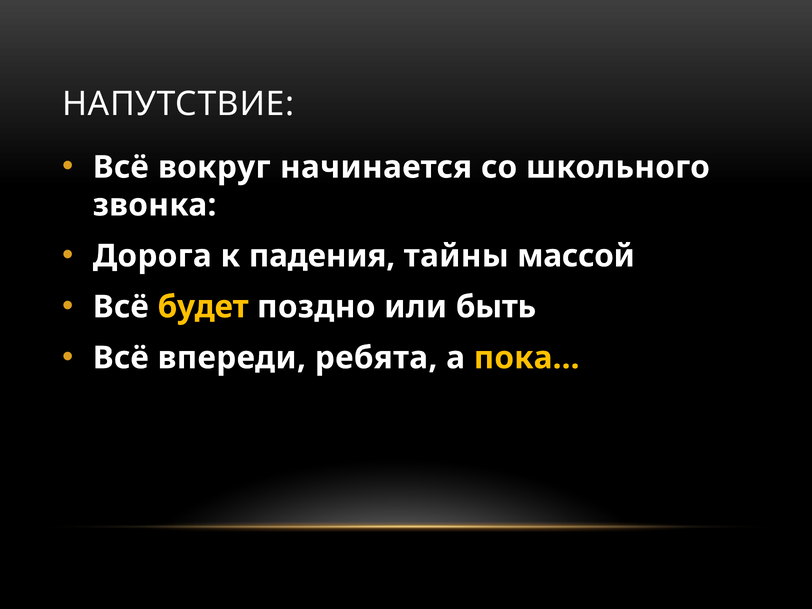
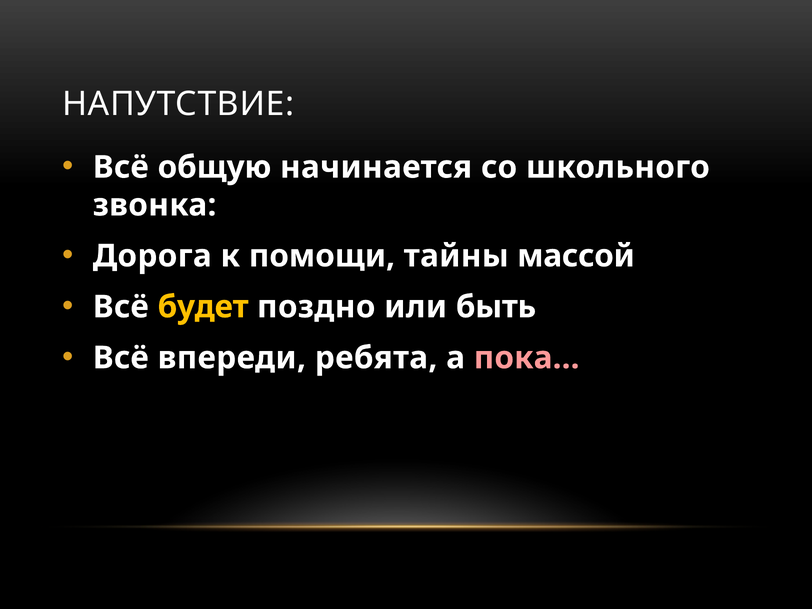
вокруг: вокруг -> общую (214, 167)
падения: падения -> помощи (322, 256)
пока… colour: yellow -> pink (527, 358)
